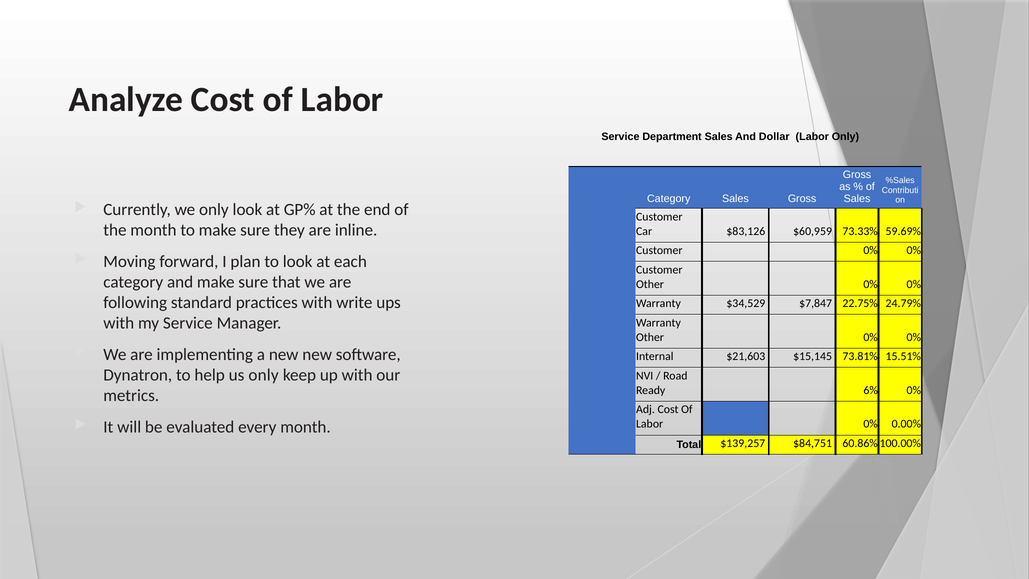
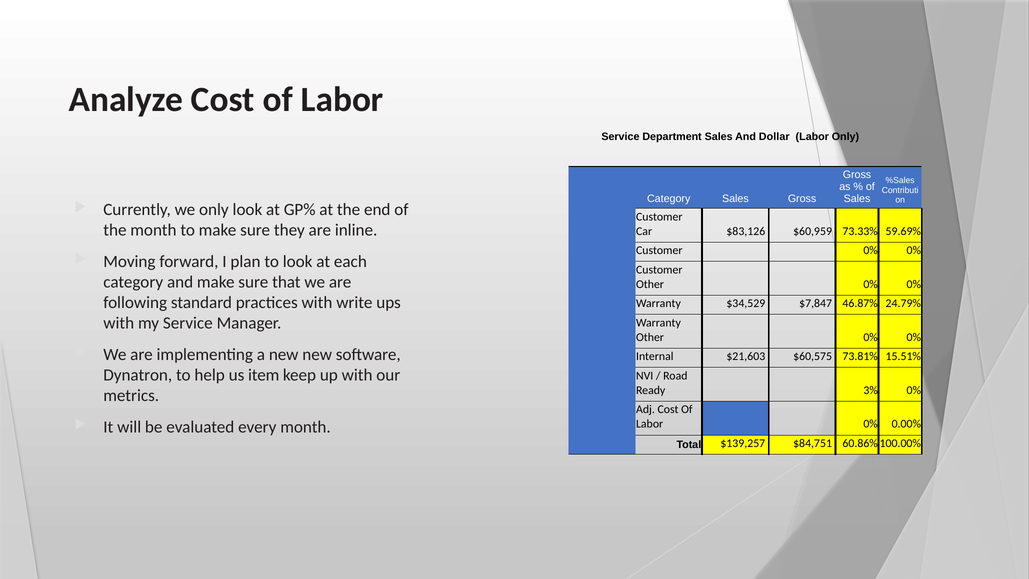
22.75%: 22.75% -> 46.87% (860, 303)
$15,145: $15,145 -> $60,575 (813, 356)
us only: only -> item (264, 375)
6%: 6% -> 3% (871, 390)
